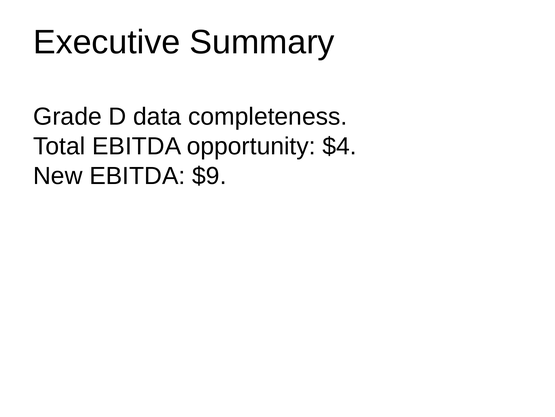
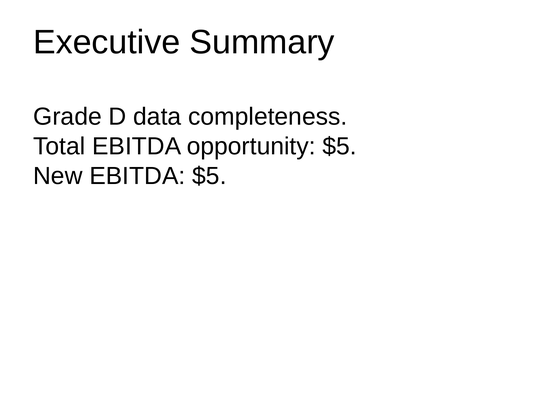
opportunity $4: $4 -> $5 (340, 146)
EBITDA $9: $9 -> $5 (209, 176)
